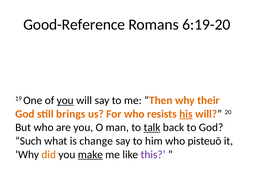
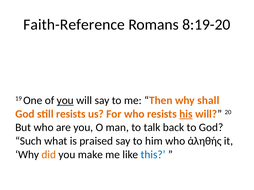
Good-Reference: Good-Reference -> Faith-Reference (74, 25)
6:19-20: 6:19-20 -> 8:19-20 (206, 25)
their: their -> shall (208, 101)
still brings: brings -> resists (71, 114)
talk underline: present -> none (152, 128)
change: change -> praised (96, 141)
pisteuō: pisteuō -> ἀληθής (205, 141)
make underline: present -> none (90, 155)
this colour: purple -> blue (153, 155)
